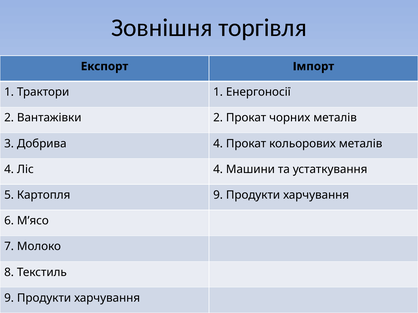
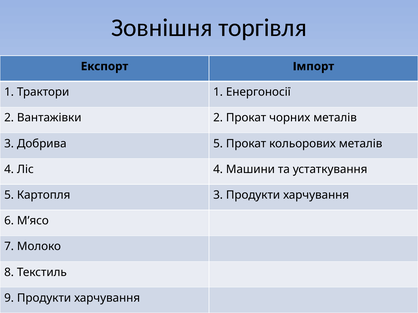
Добрива 4: 4 -> 5 (218, 144)
Картопля 9: 9 -> 3 (218, 195)
